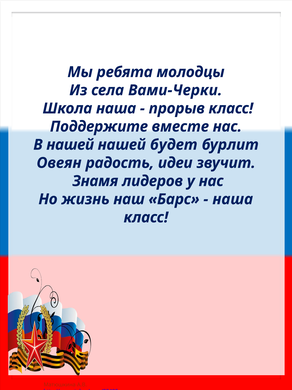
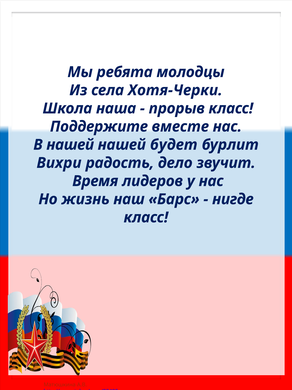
Вами-Черки: Вами-Черки -> Хотя-Черки (175, 90)
Овеян: Овеян -> Вихри (59, 163)
идеи: идеи -> дело (175, 163)
Знамя: Знамя -> Время (95, 181)
наша: наша -> нигде (233, 199)
